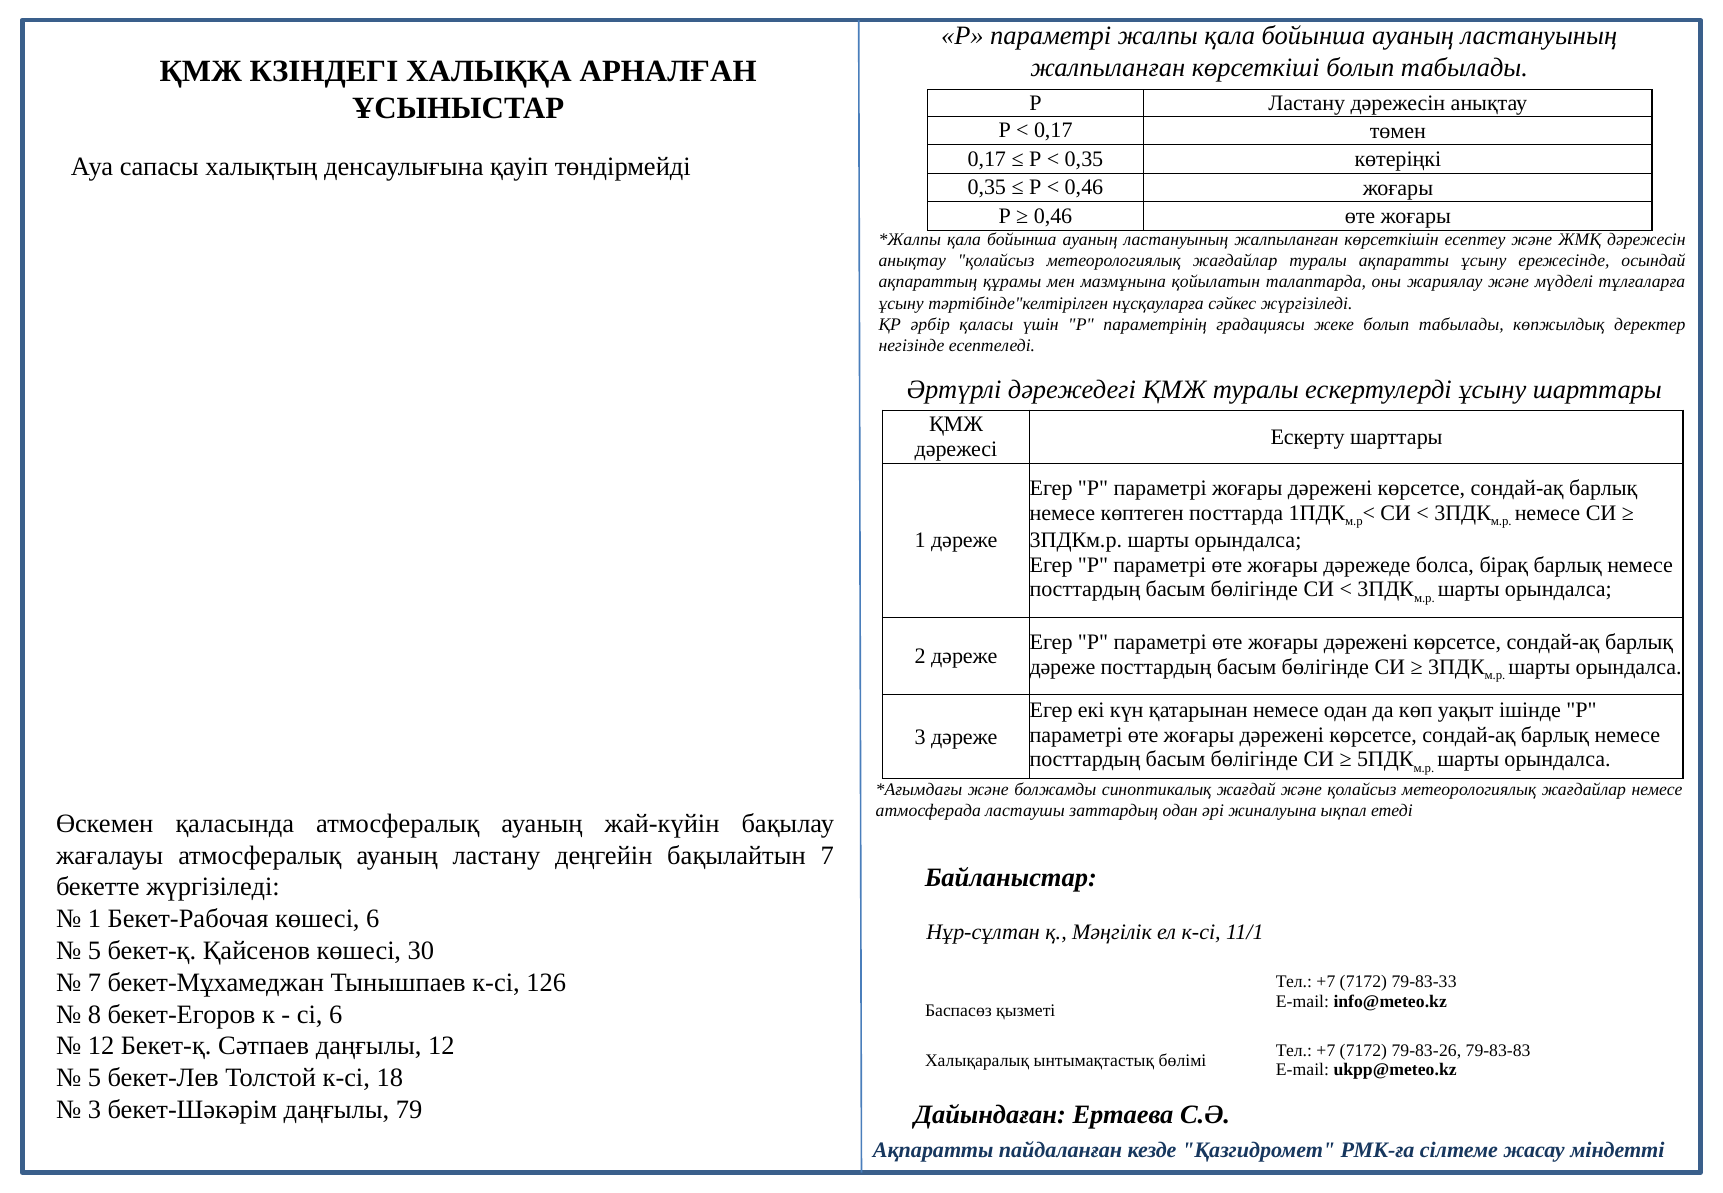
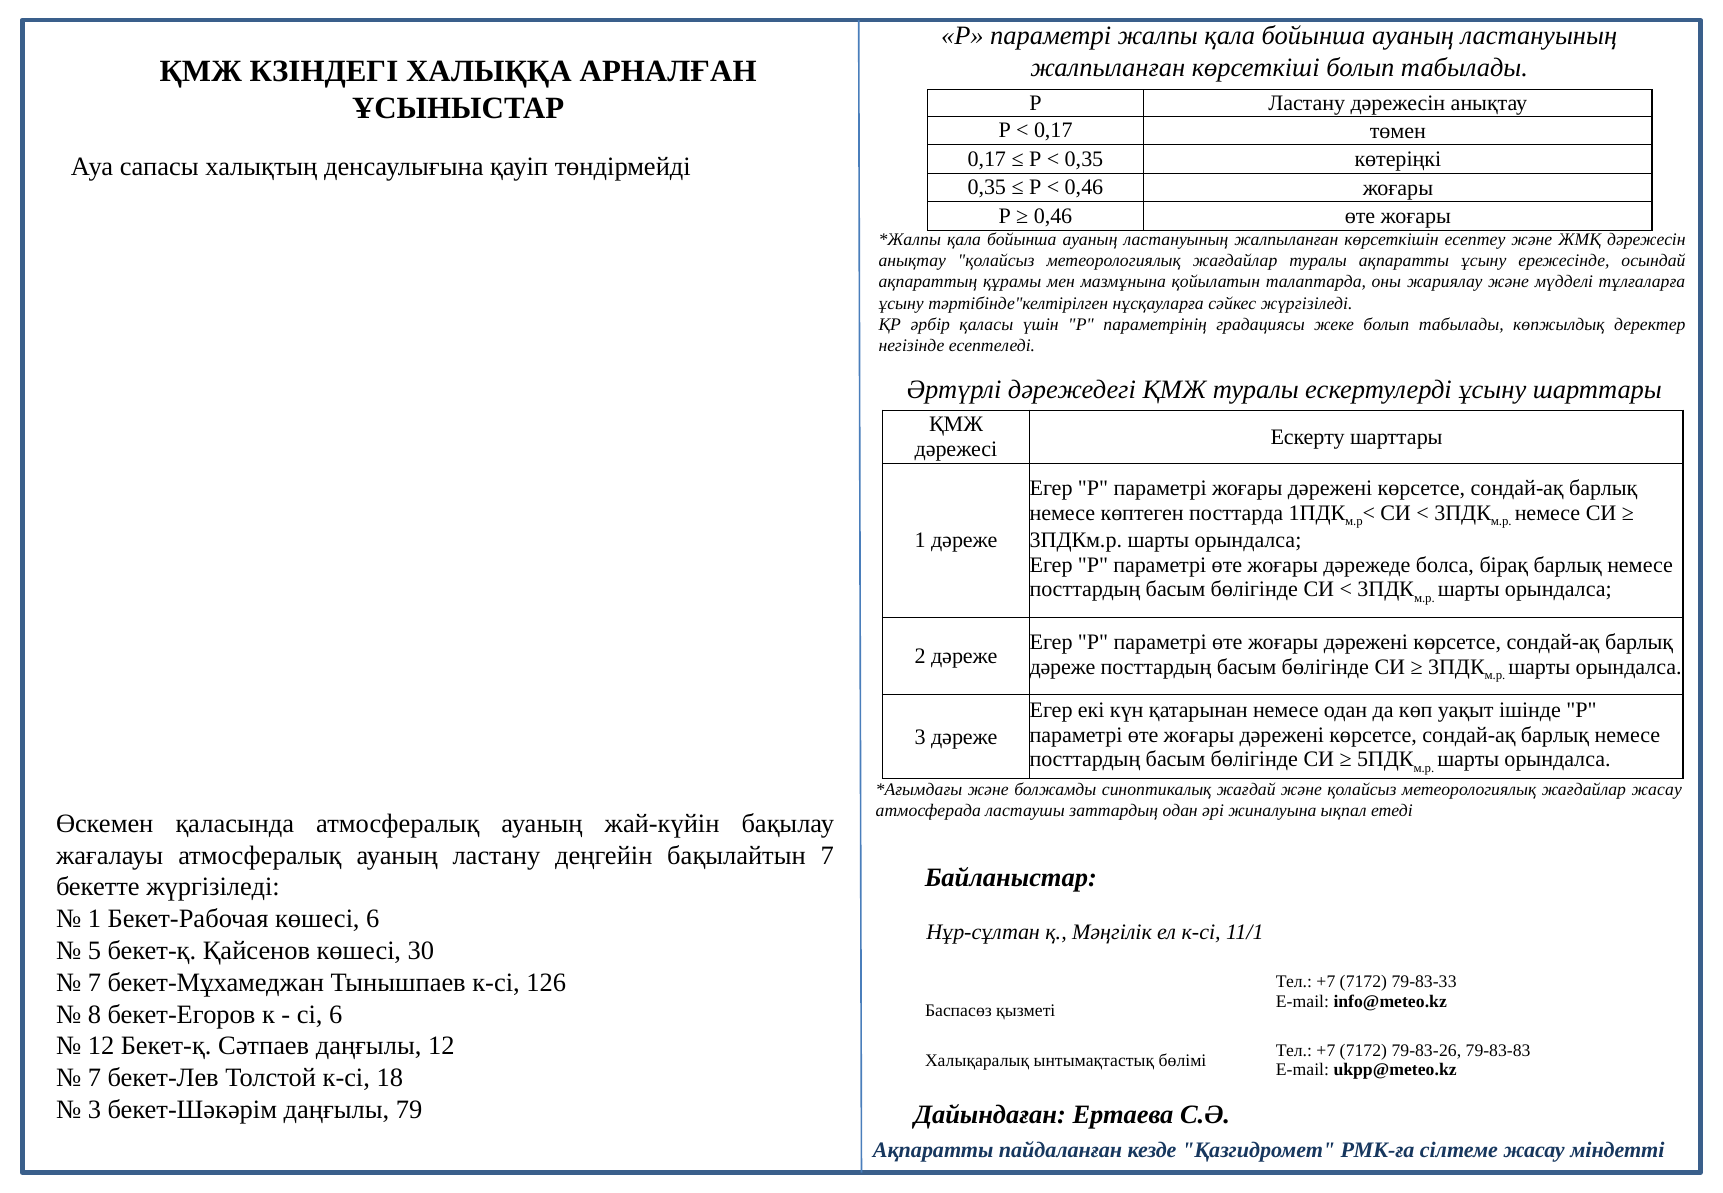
жағдайлар немесе: немесе -> жасау (1657, 789)
5: 5 -> 7 (94, 1078)
